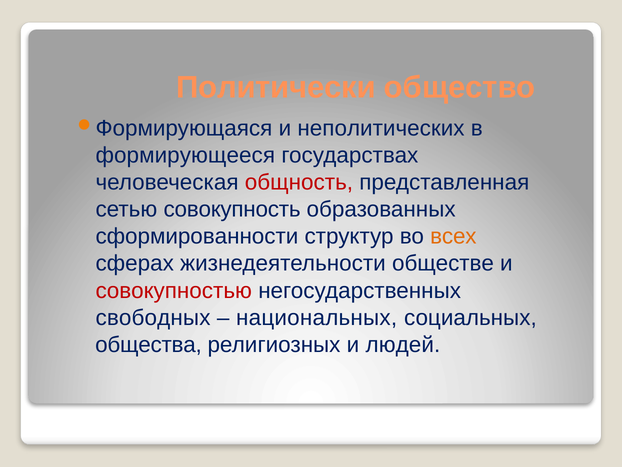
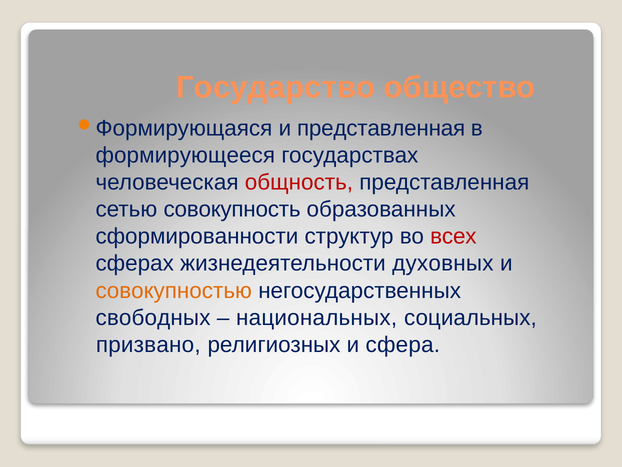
Политически: Политически -> Государство (276, 87)
и неполитических: неполитических -> представленная (381, 128)
всех colour: orange -> red (453, 236)
обществе: обществе -> духовных (443, 263)
совокупностью colour: red -> orange (174, 290)
общества: общества -> призвано (148, 344)
людей: людей -> сфера (403, 344)
